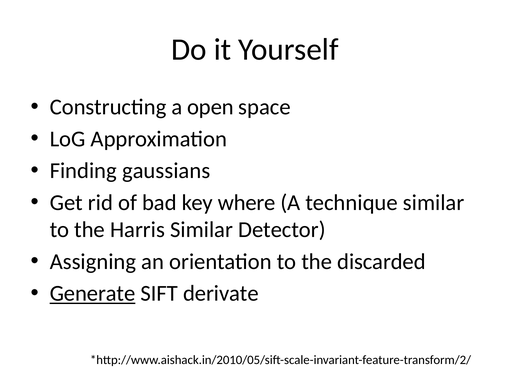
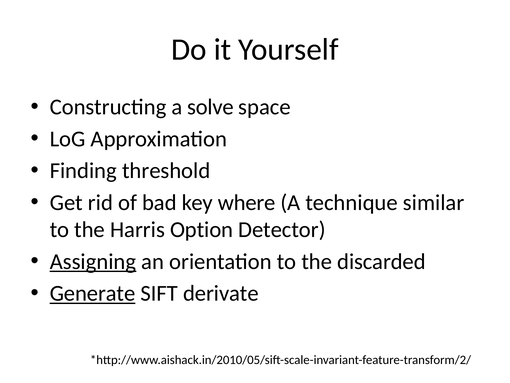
open: open -> solve (210, 107)
gaussians: gaussians -> threshold (166, 171)
Harris Similar: Similar -> Option (202, 230)
Assigning underline: none -> present (93, 261)
